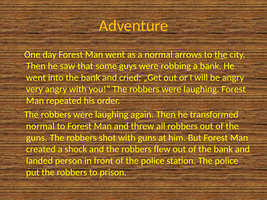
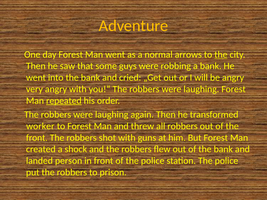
repeated underline: none -> present (64, 101)
normal: normal -> worker (40, 126)
guns: guns -> front (37, 138)
